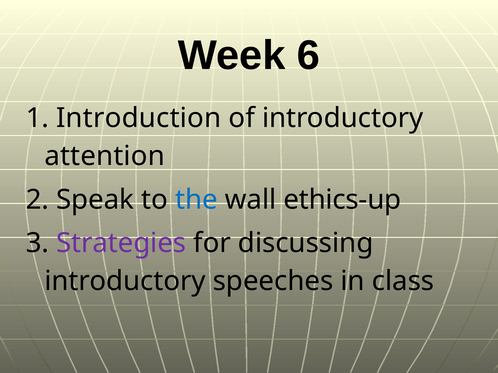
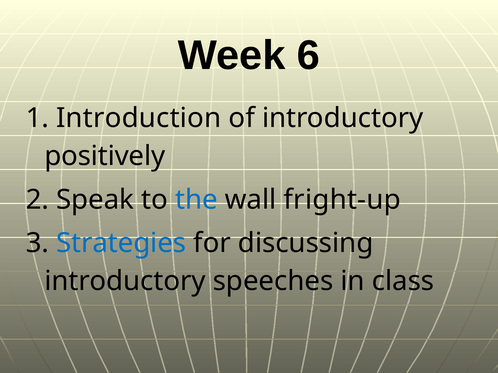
attention: attention -> positively (105, 156)
ethics-up: ethics-up -> fright-up (342, 200)
Strategies colour: purple -> blue (121, 244)
